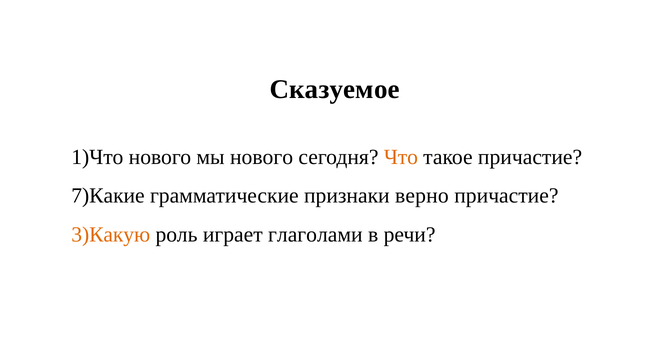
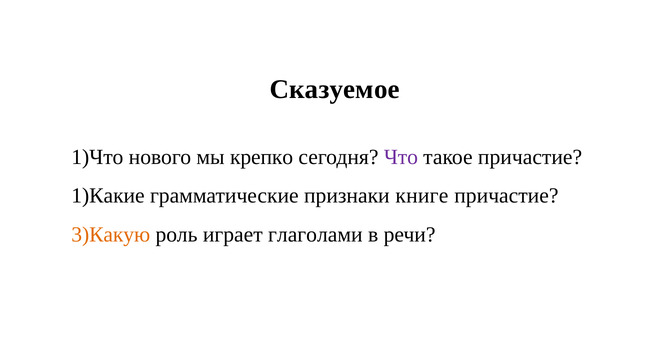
мы нового: нового -> крепко (262, 157)
Что colour: orange -> purple (401, 157)
7)Какие: 7)Какие -> 1)Какие (108, 196)
верно: верно -> книге (422, 196)
